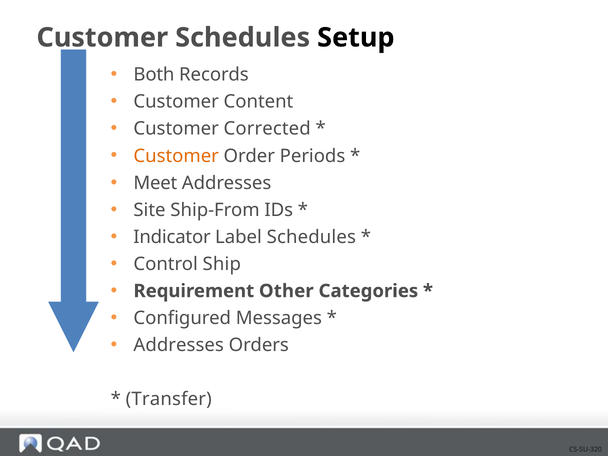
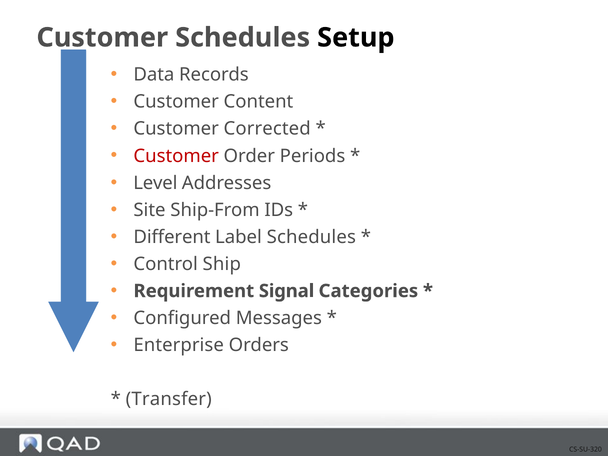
Both: Both -> Data (154, 75)
Customer colour: orange -> red (176, 156)
Meet: Meet -> Level (155, 183)
Indicator: Indicator -> Different (172, 237)
Other: Other -> Signal (286, 291)
Addresses: Addresses -> Enterprise (179, 345)
